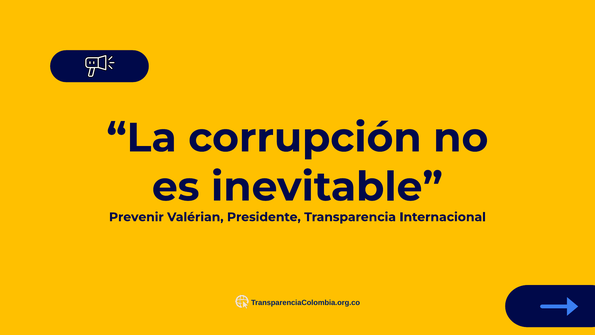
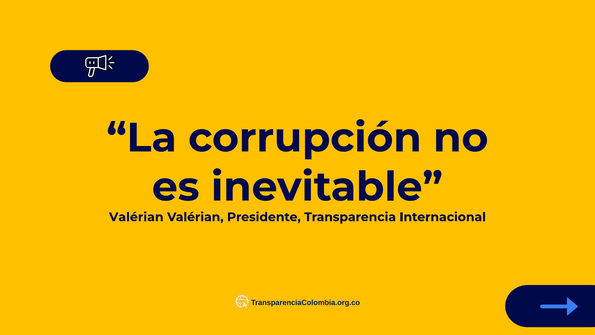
Prevenir: Prevenir -> Valérian (136, 217)
